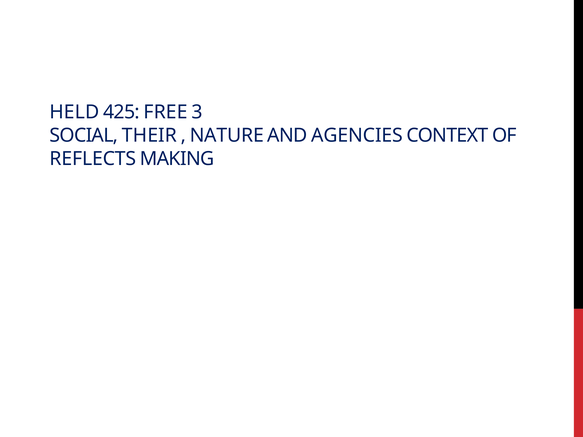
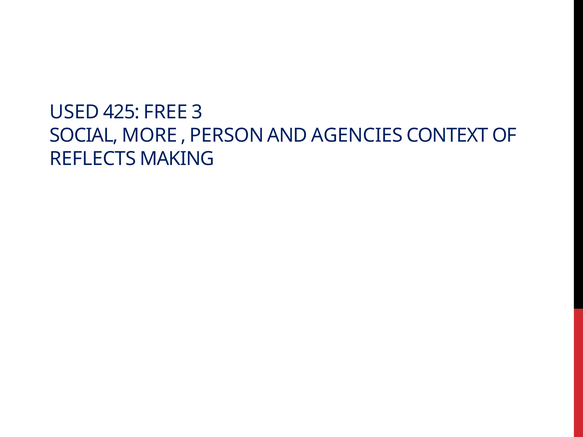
HELD: HELD -> USED (74, 112)
THEIR: THEIR -> MORE (150, 136)
NATURE: NATURE -> PERSON (227, 136)
